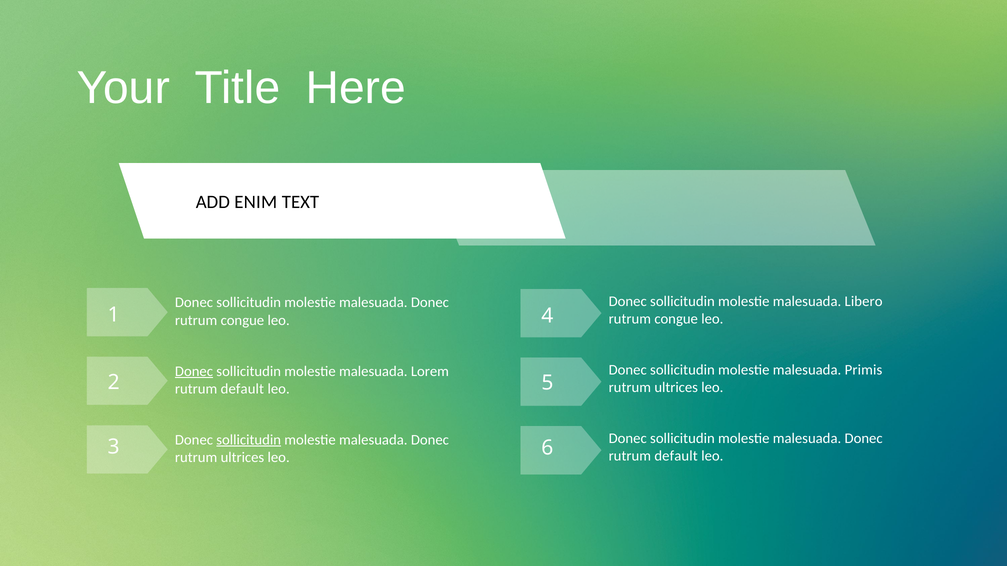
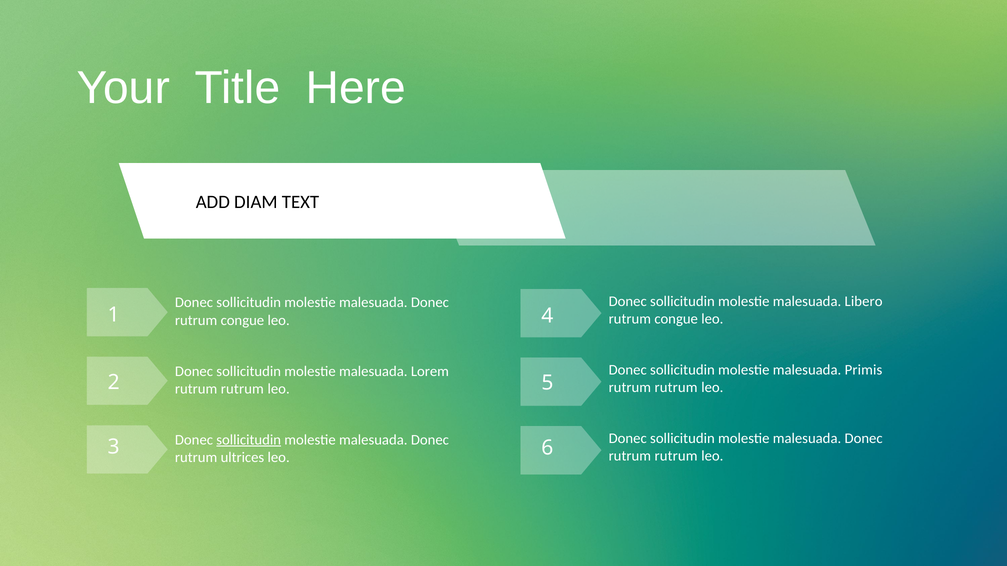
ENIM: ENIM -> DIAM (256, 202)
Donec underline: present -> none (194, 371)
ultrices: ultrices -> rutrum (676, 388)
default: default -> rutrum (242, 389)
default: default -> rutrum (676, 456)
